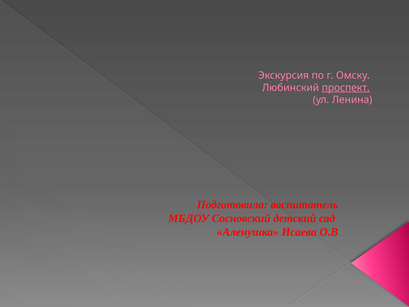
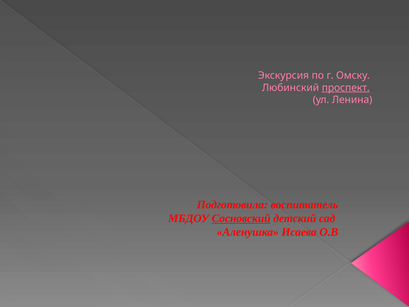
Сосновский underline: none -> present (241, 218)
